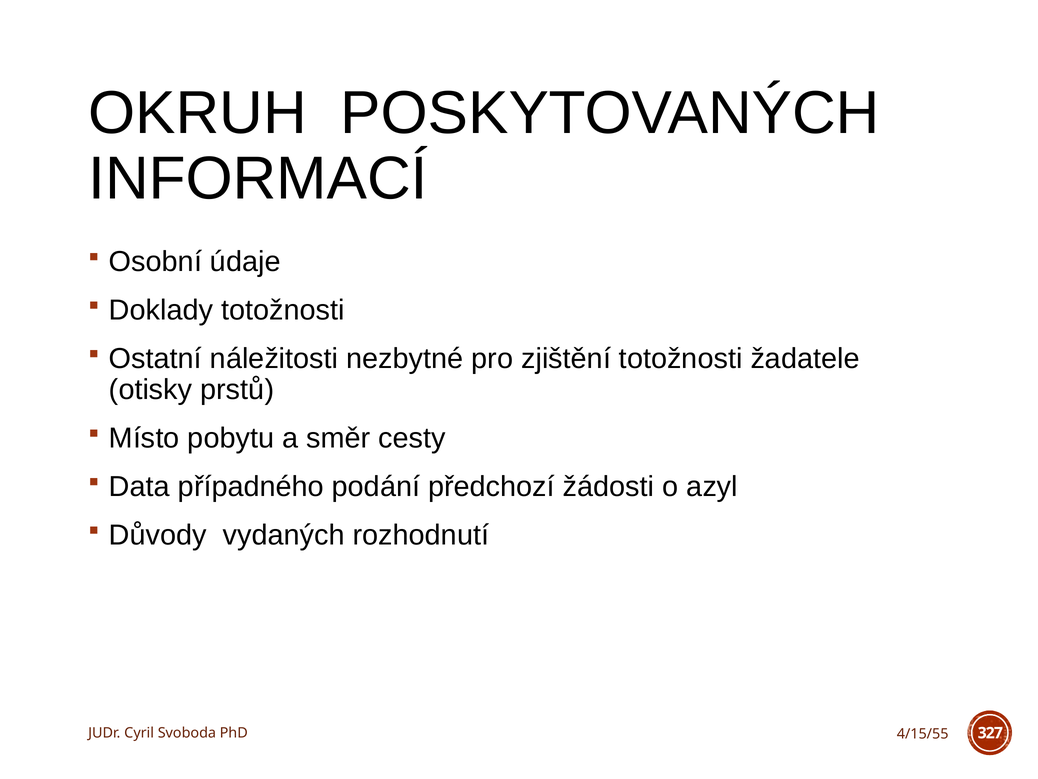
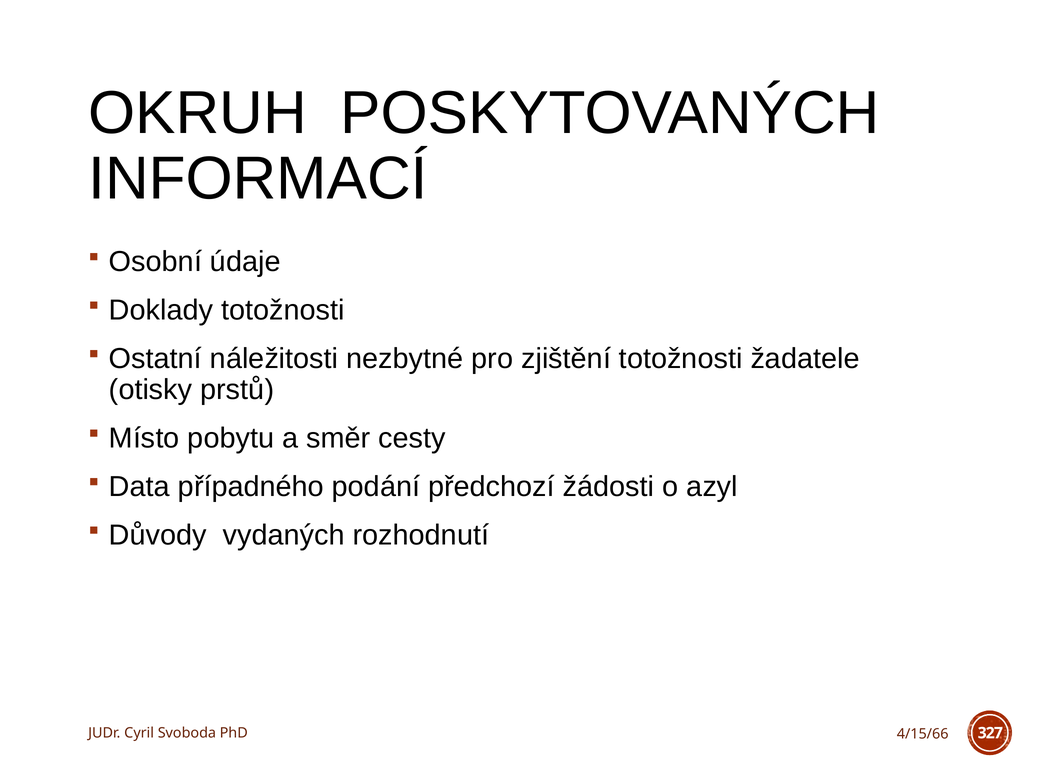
4/15/55: 4/15/55 -> 4/15/66 (923, 734)
